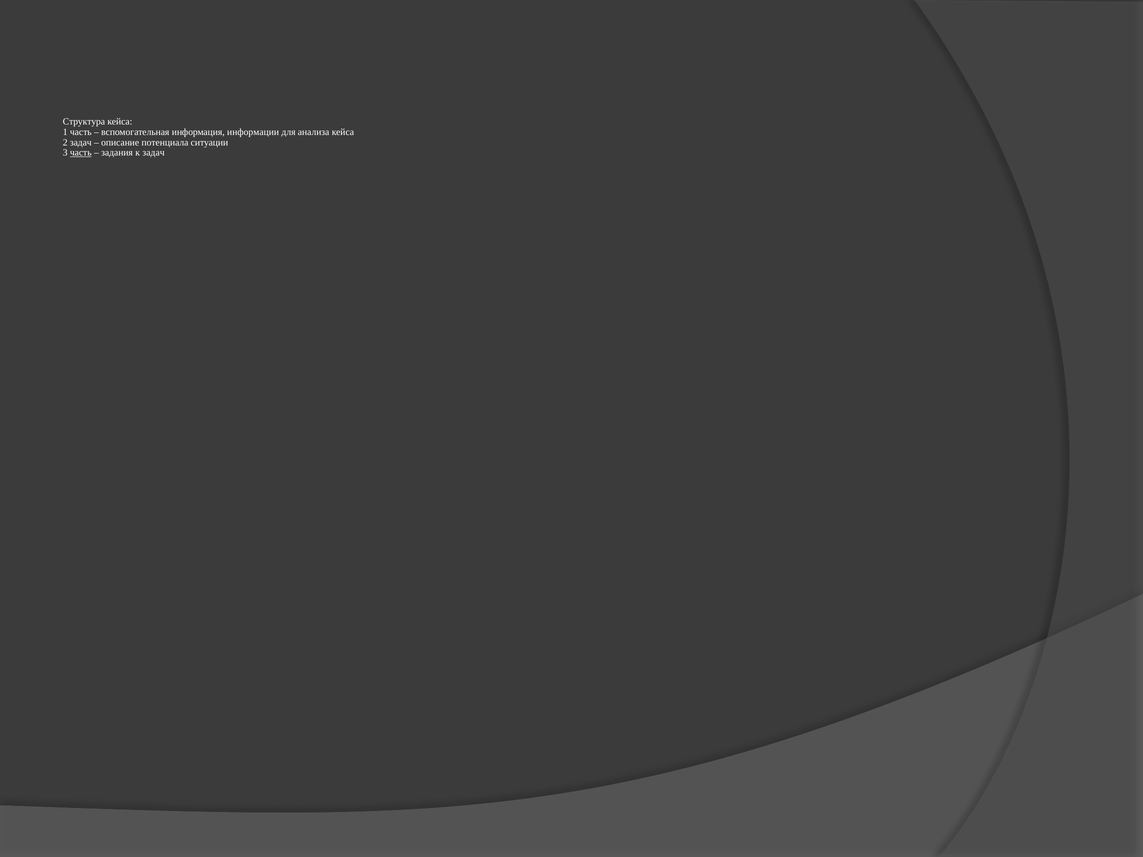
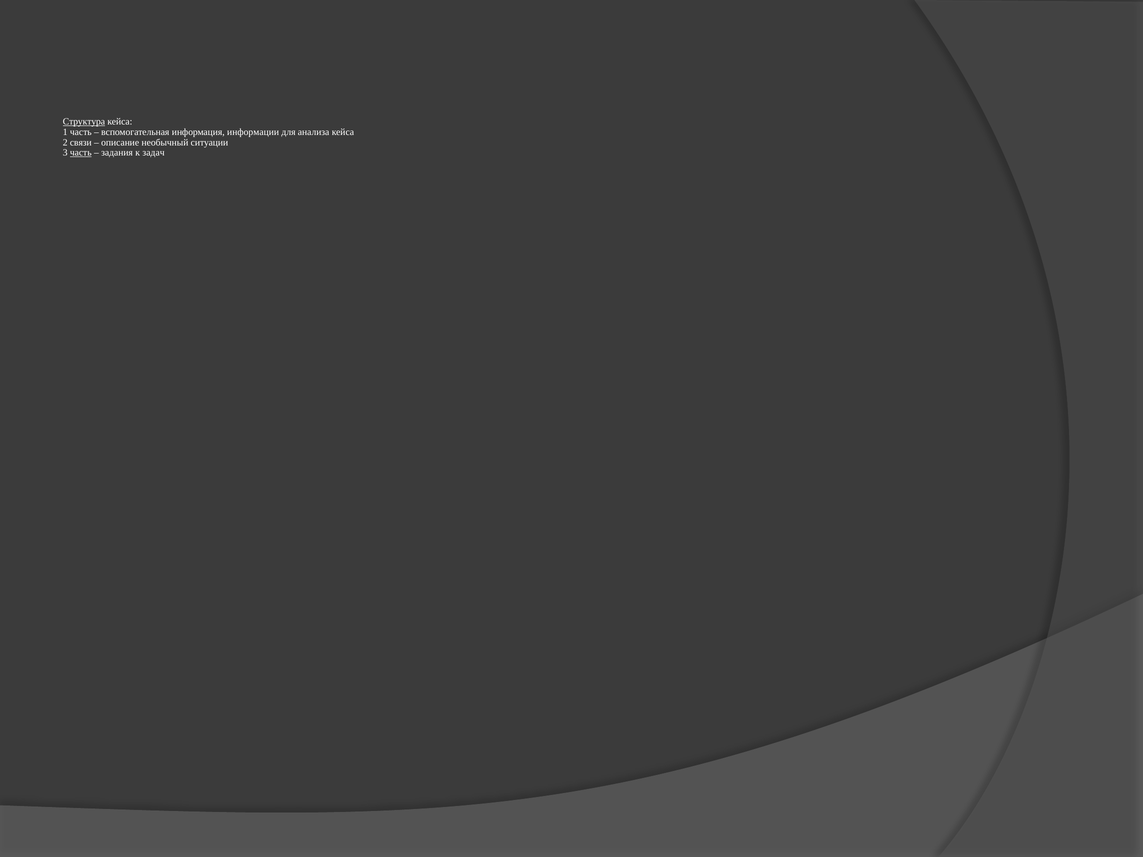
Структура underline: none -> present (84, 122)
2 задач: задач -> связи (81, 142)
потенциала: потенциала -> необычный (165, 142)
